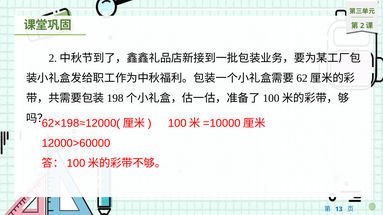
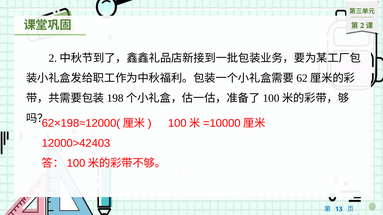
12000>60000: 12000>60000 -> 12000>42403 (76, 143)
